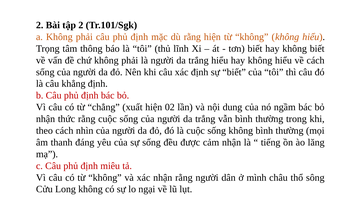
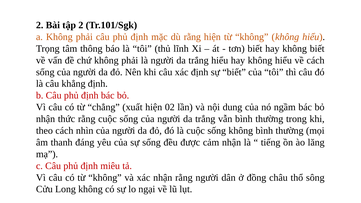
mình: mình -> đồng (256, 178)
